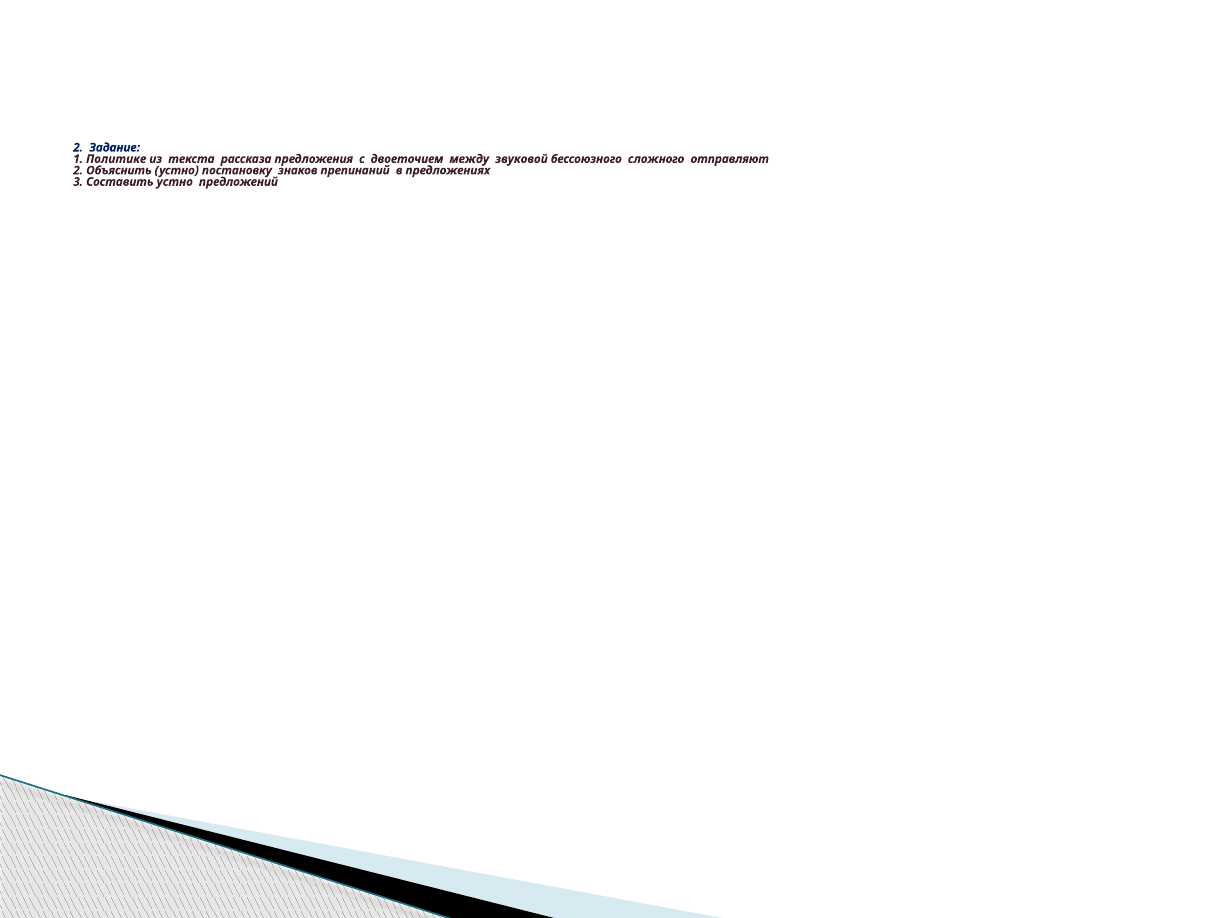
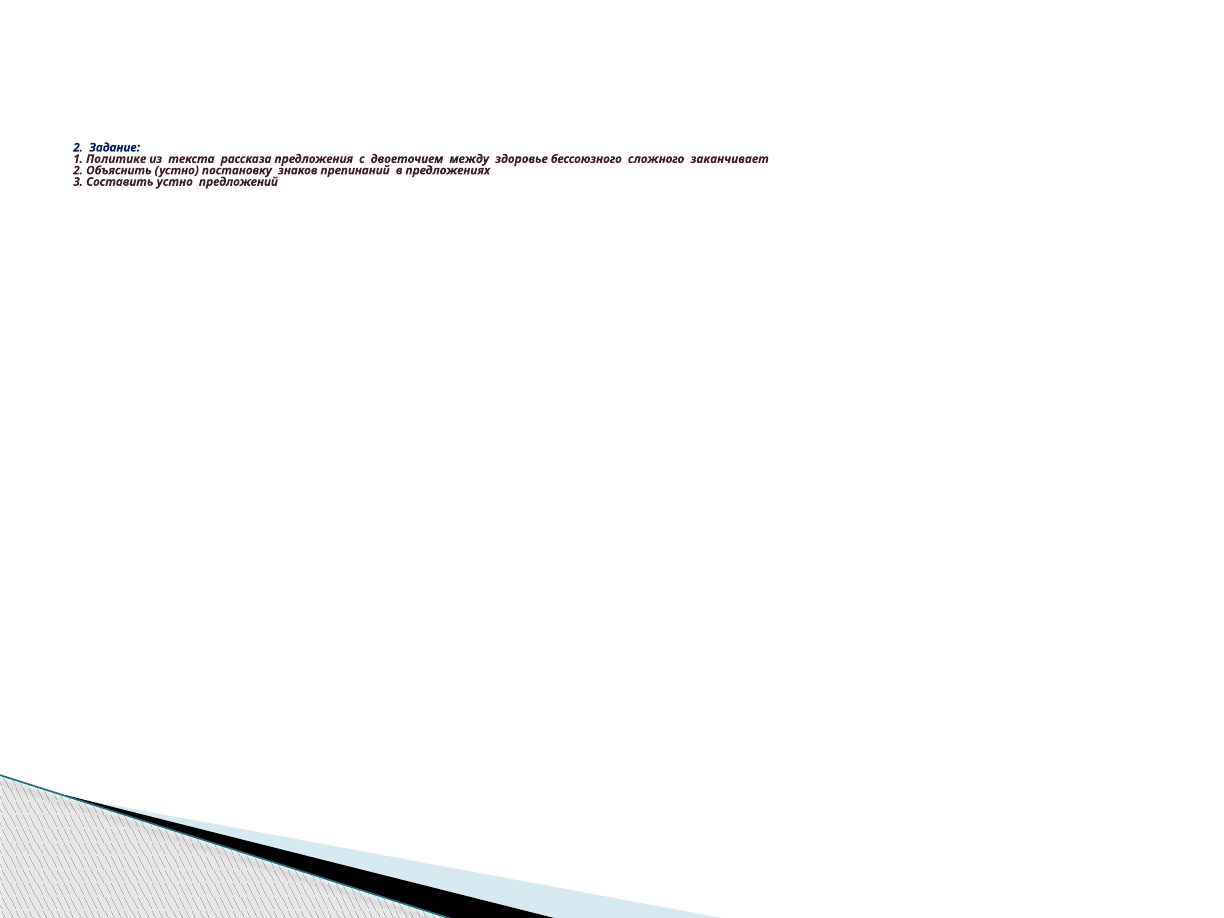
звуковой: звуковой -> здоровье (521, 159)
отправляют: отправляют -> заканчивает (730, 159)
